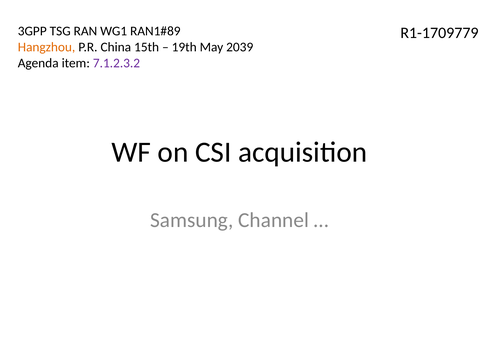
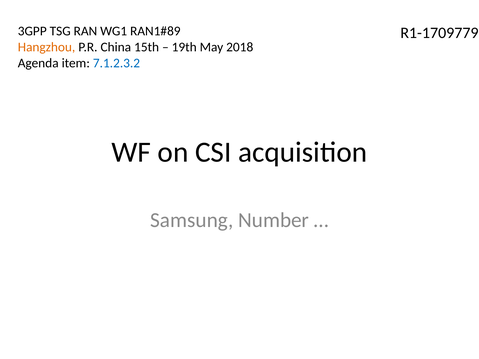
2039: 2039 -> 2018 (240, 47)
7.1.2.3.2 colour: purple -> blue (116, 63)
Channel: Channel -> Number (274, 220)
